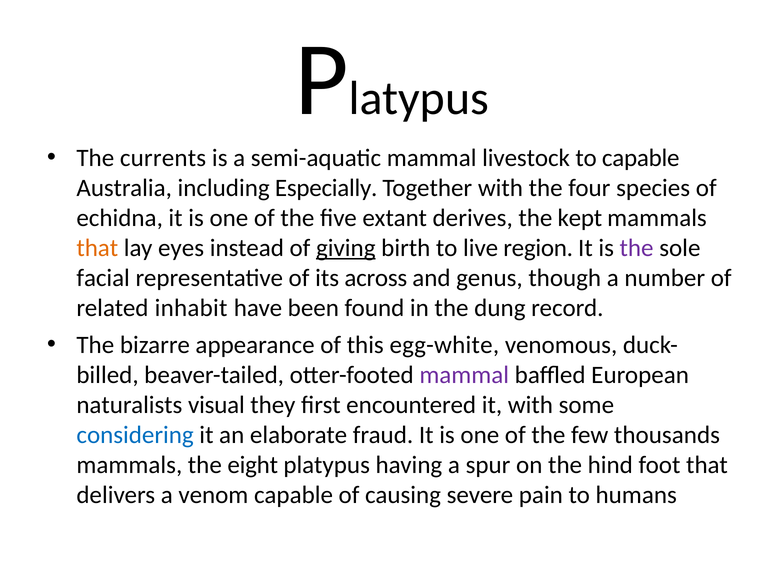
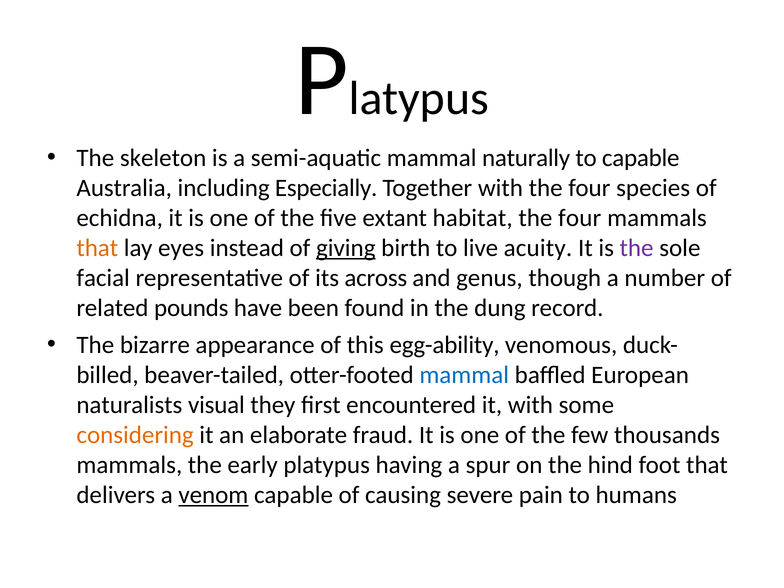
currents: currents -> skeleton (163, 158)
livestock: livestock -> naturally (526, 158)
derives: derives -> habitat (473, 218)
kept: kept -> four (580, 218)
region: region -> acuity (538, 248)
inhabit: inhabit -> pounds (191, 308)
egg-white: egg-white -> egg-ability (445, 345)
mammal colour: purple -> blue (464, 375)
considering colour: blue -> orange (135, 435)
eight: eight -> early (253, 465)
venom underline: none -> present (213, 495)
